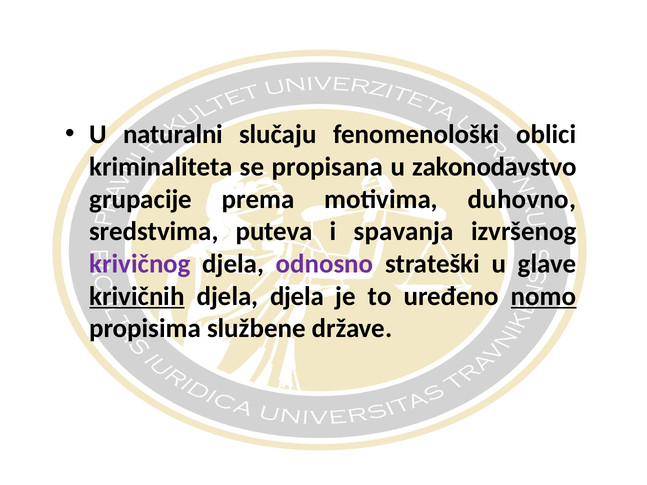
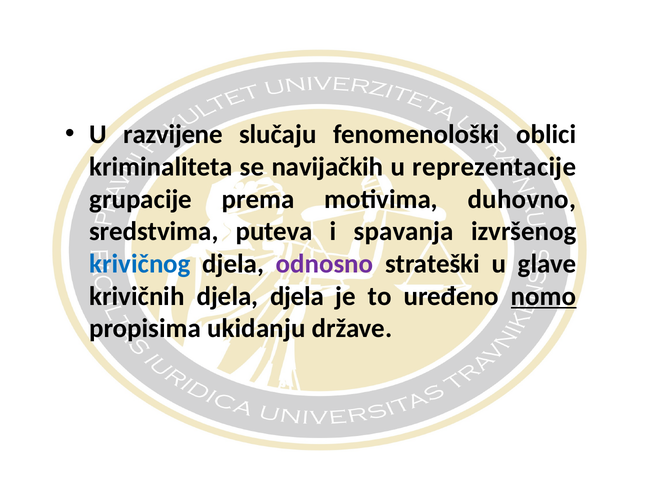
naturalni: naturalni -> razvijene (173, 135)
propisana: propisana -> navijačkih (327, 167)
zakonodavstvo: zakonodavstvo -> reprezentacije (494, 167)
krivičnog colour: purple -> blue (140, 264)
krivičnih underline: present -> none (137, 296)
službene: službene -> ukidanju (256, 329)
